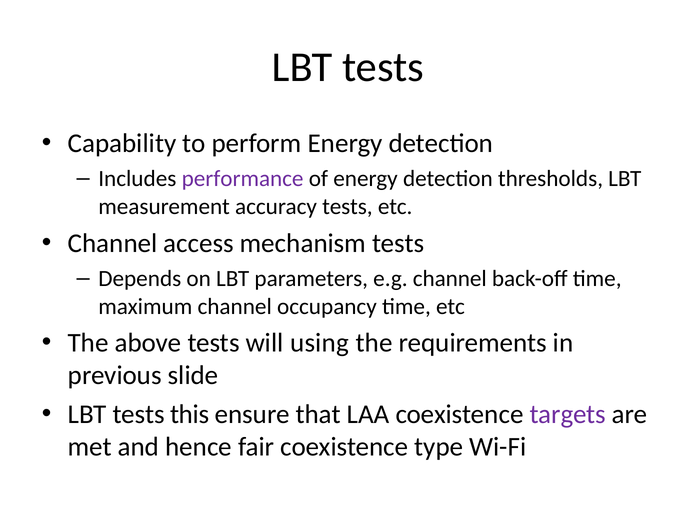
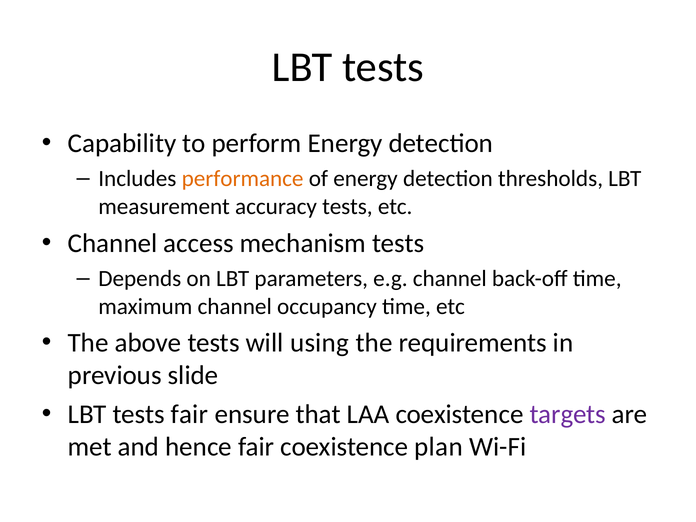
performance colour: purple -> orange (243, 179)
tests this: this -> fair (190, 414)
type: type -> plan (439, 447)
